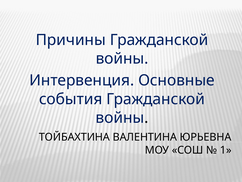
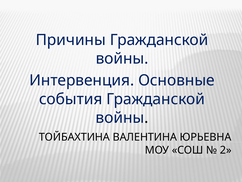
1: 1 -> 2 (226, 150)
